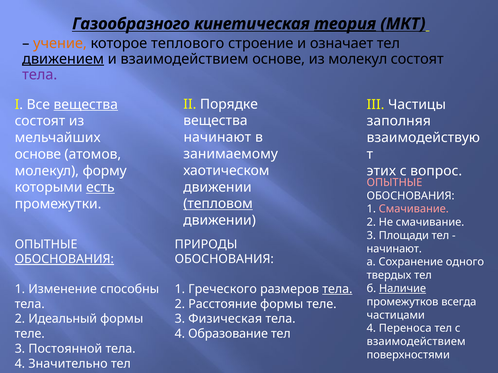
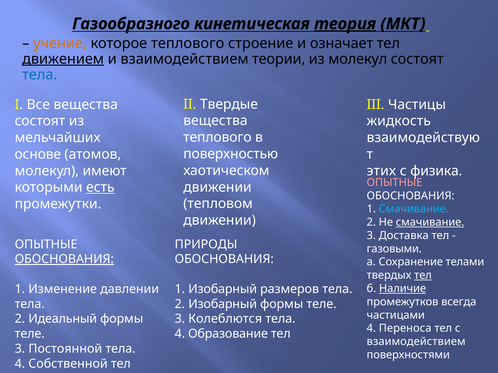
взаимодействием основе: основе -> теории (279, 59)
тела colour: purple -> blue (40, 75)
Порядке: Порядке -> Твердые (229, 104)
вещества underline: present -> none (86, 105)
заполняя: заполняя -> жидкость (399, 121)
начинают: начинают -> теплового (217, 138)
занимаемому: занимаемому -> поверхностью (231, 154)
форму: форму -> имеют (105, 171)
вопрос: вопрос -> физика (436, 171)
тепловом underline: present -> none (218, 204)
Смачивание colour: pink -> light blue (414, 209)
смачивание underline: none -> present (430, 223)
Площади: Площади -> Доставка (404, 236)
начинают: начинают -> газовыми (394, 249)
одного: одного -> телами (465, 262)
тел underline: none -> present (423, 276)
способны: способны -> давлении (130, 289)
1 Греческого: Греческого -> Изобарный (223, 289)
тела underline: present -> none (337, 289)
2 Расстояние: Расстояние -> Изобарный (223, 304)
Физическая: Физическая -> Колеблются (225, 319)
Значительно: Значительно -> Собственной (68, 364)
